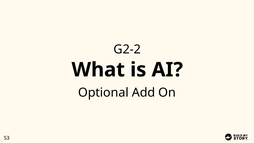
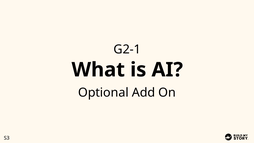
G2-2: G2-2 -> G2-1 (127, 49)
